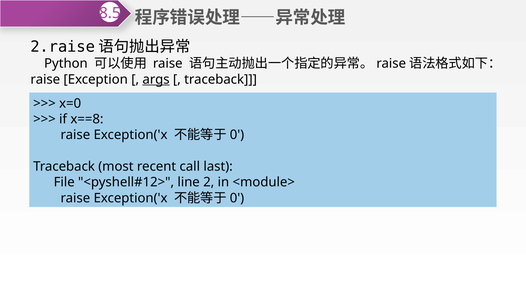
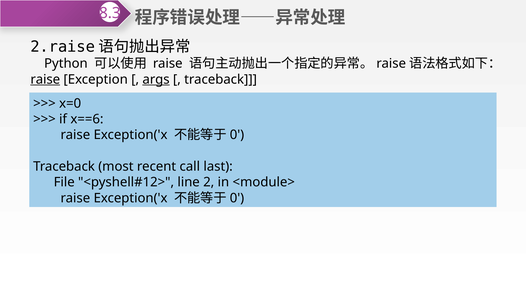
8.5: 8.5 -> 8.3 (110, 13)
raise underline: none -> present (45, 79)
x==8: x==8 -> x==6 (87, 119)
